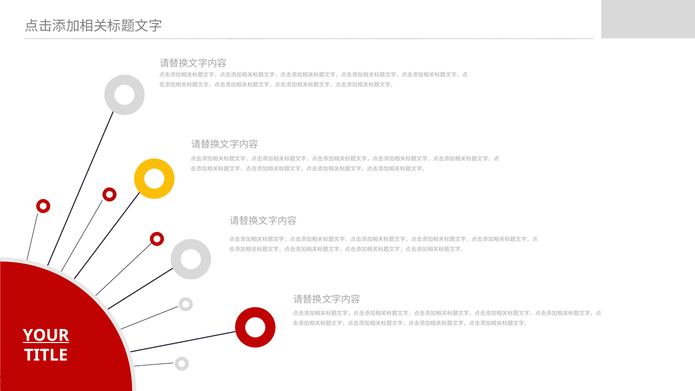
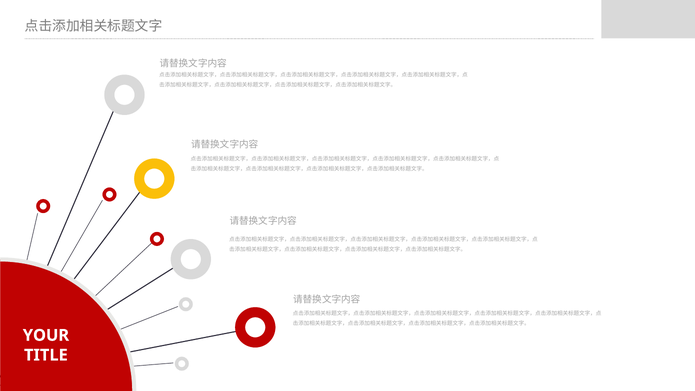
YOUR underline: present -> none (46, 335)
